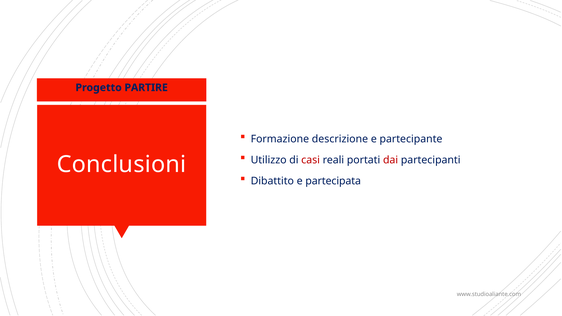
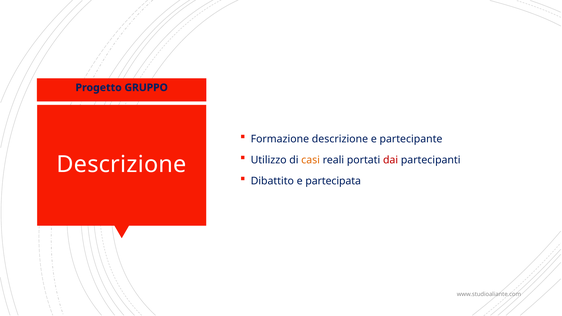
PARTIRE: PARTIRE -> GRUPPO (146, 88)
casi colour: red -> orange (311, 160)
Conclusioni: Conclusioni -> Descrizione (121, 164)
